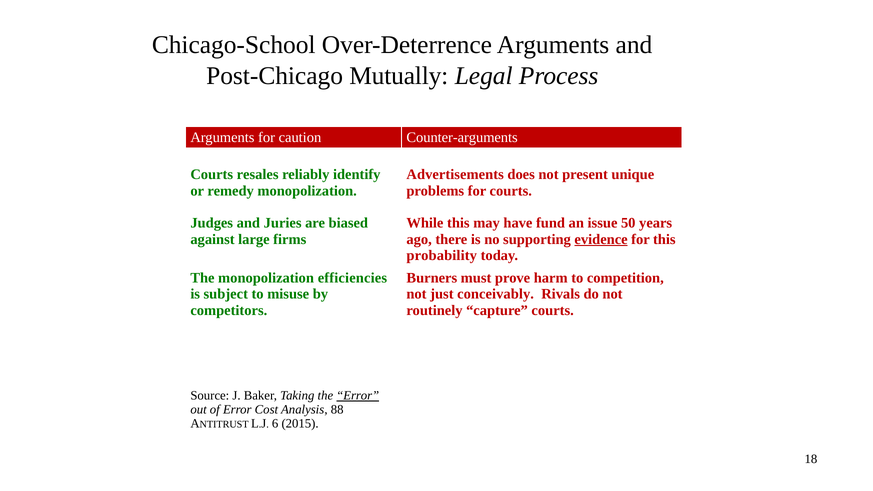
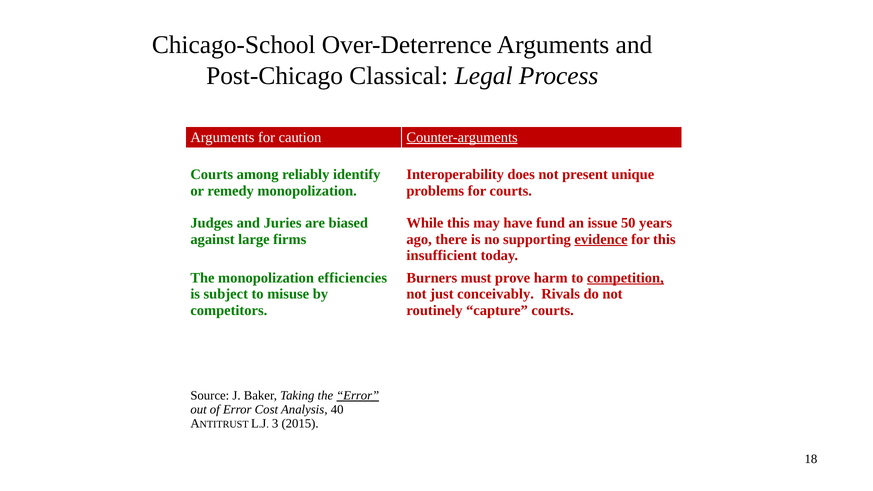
Mutually: Mutually -> Classical (399, 76)
Counter-arguments underline: none -> present (462, 137)
resales: resales -> among (258, 175)
Advertisements: Advertisements -> Interoperability (455, 175)
probability: probability -> insufficient (442, 255)
competition underline: none -> present (625, 278)
88: 88 -> 40 (337, 410)
6: 6 -> 3 (275, 424)
